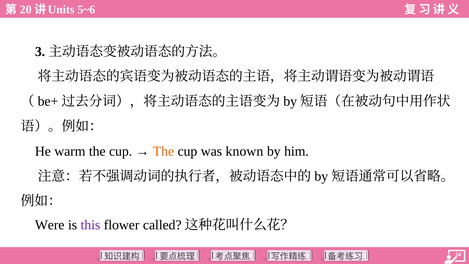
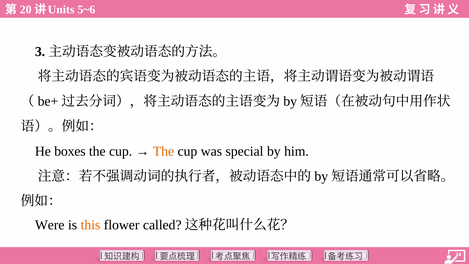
warm: warm -> boxes (70, 151)
known: known -> special (245, 151)
this colour: purple -> orange (90, 225)
